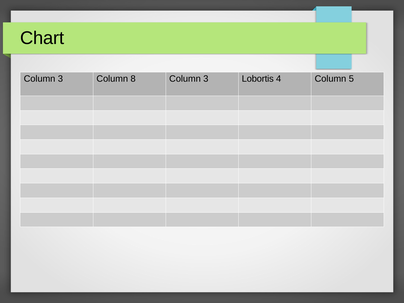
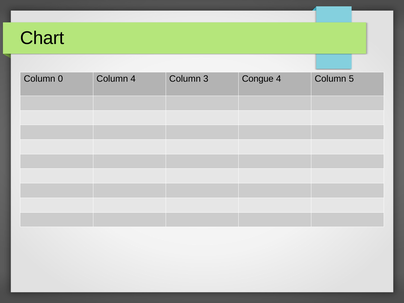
3: 3 -> 0 (60, 79)
Column 8: 8 -> 4 (133, 79)
Lobortis: Lobortis -> Congue (258, 79)
